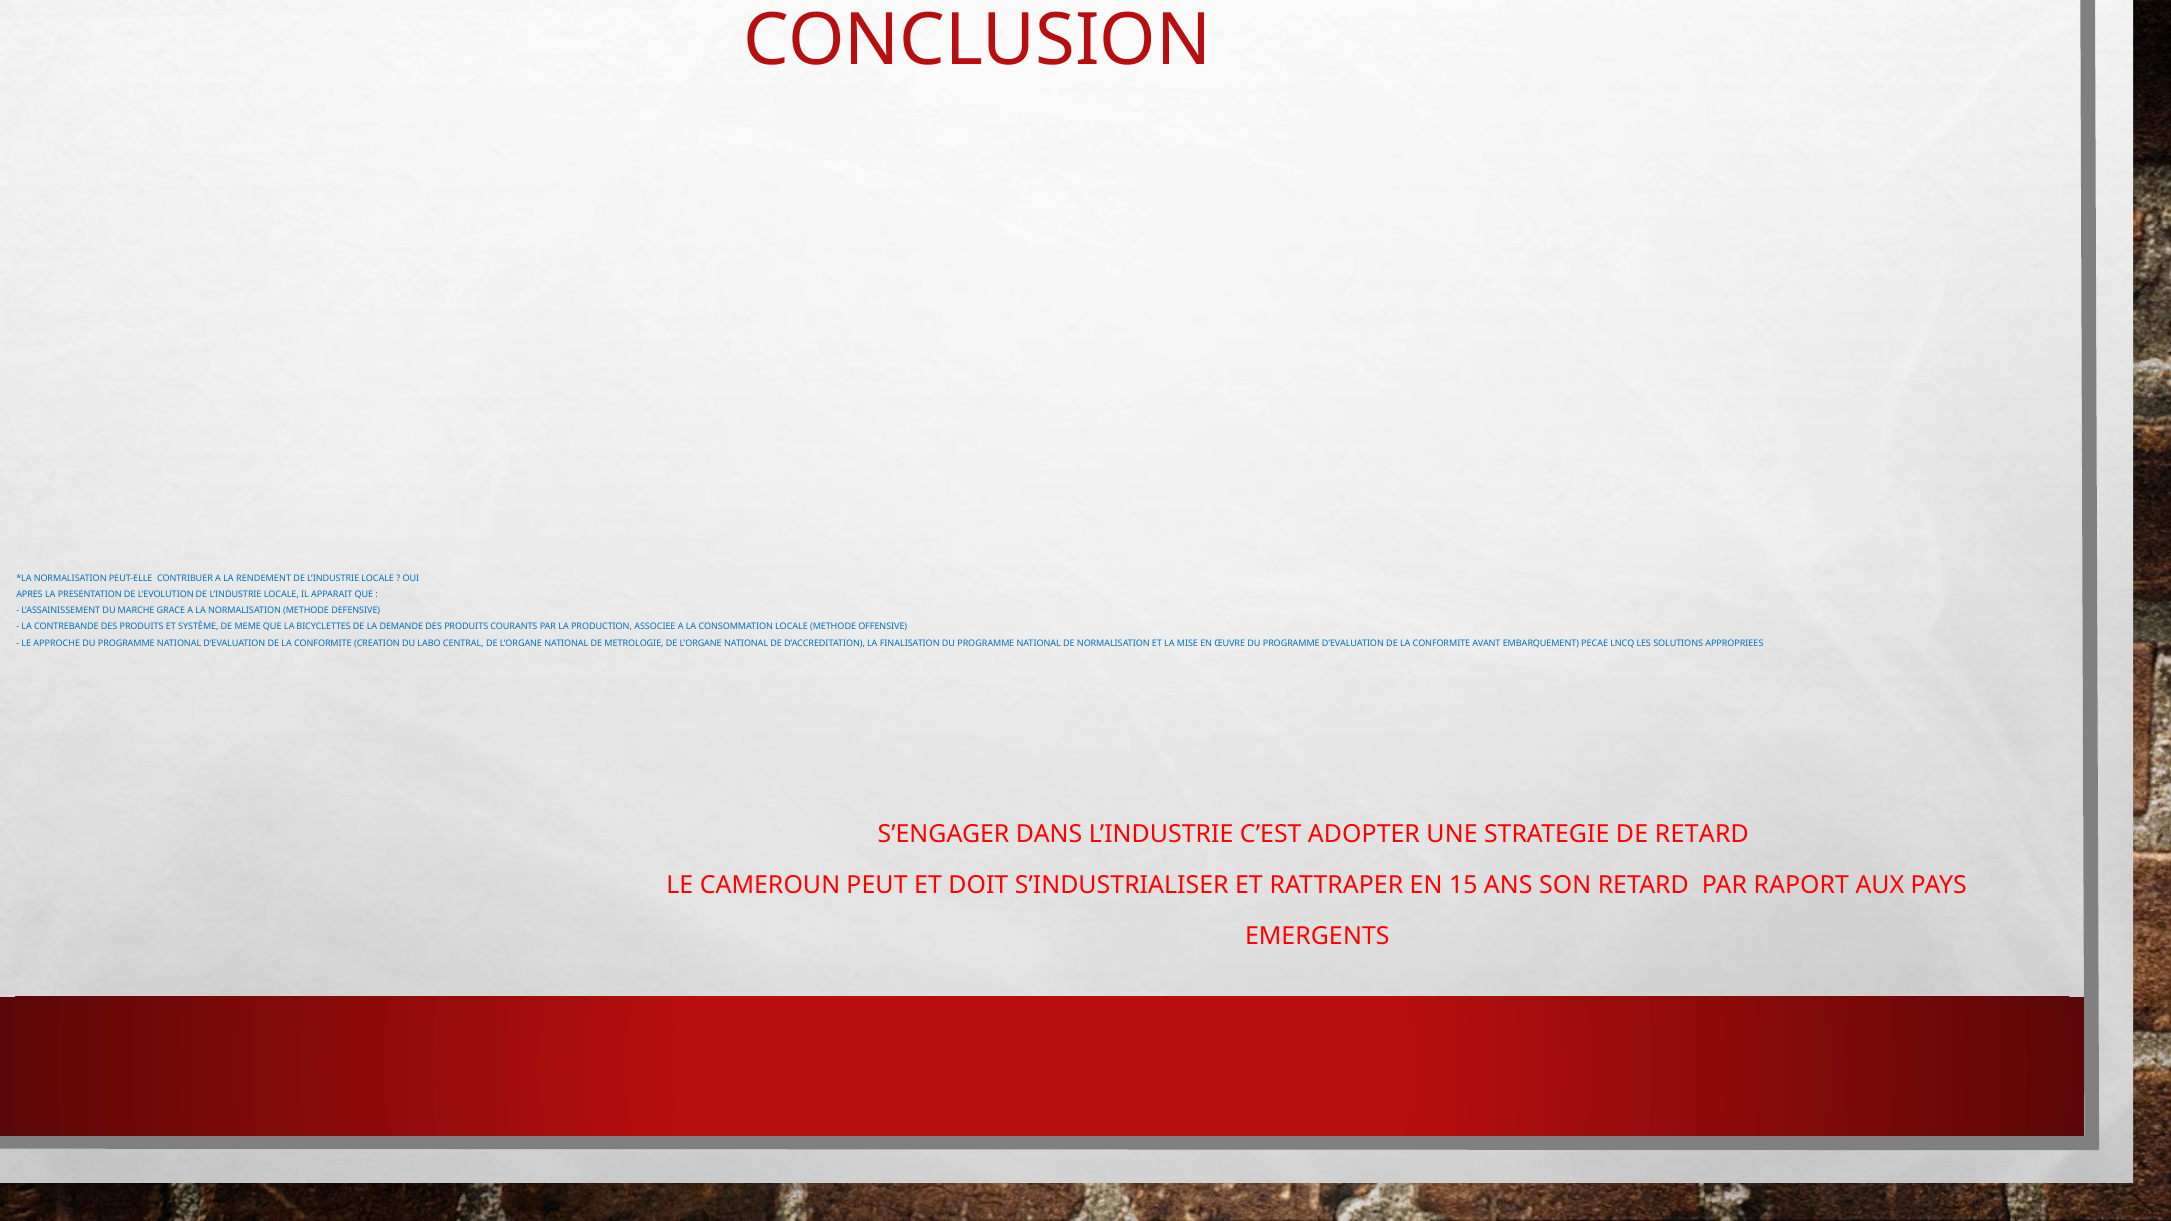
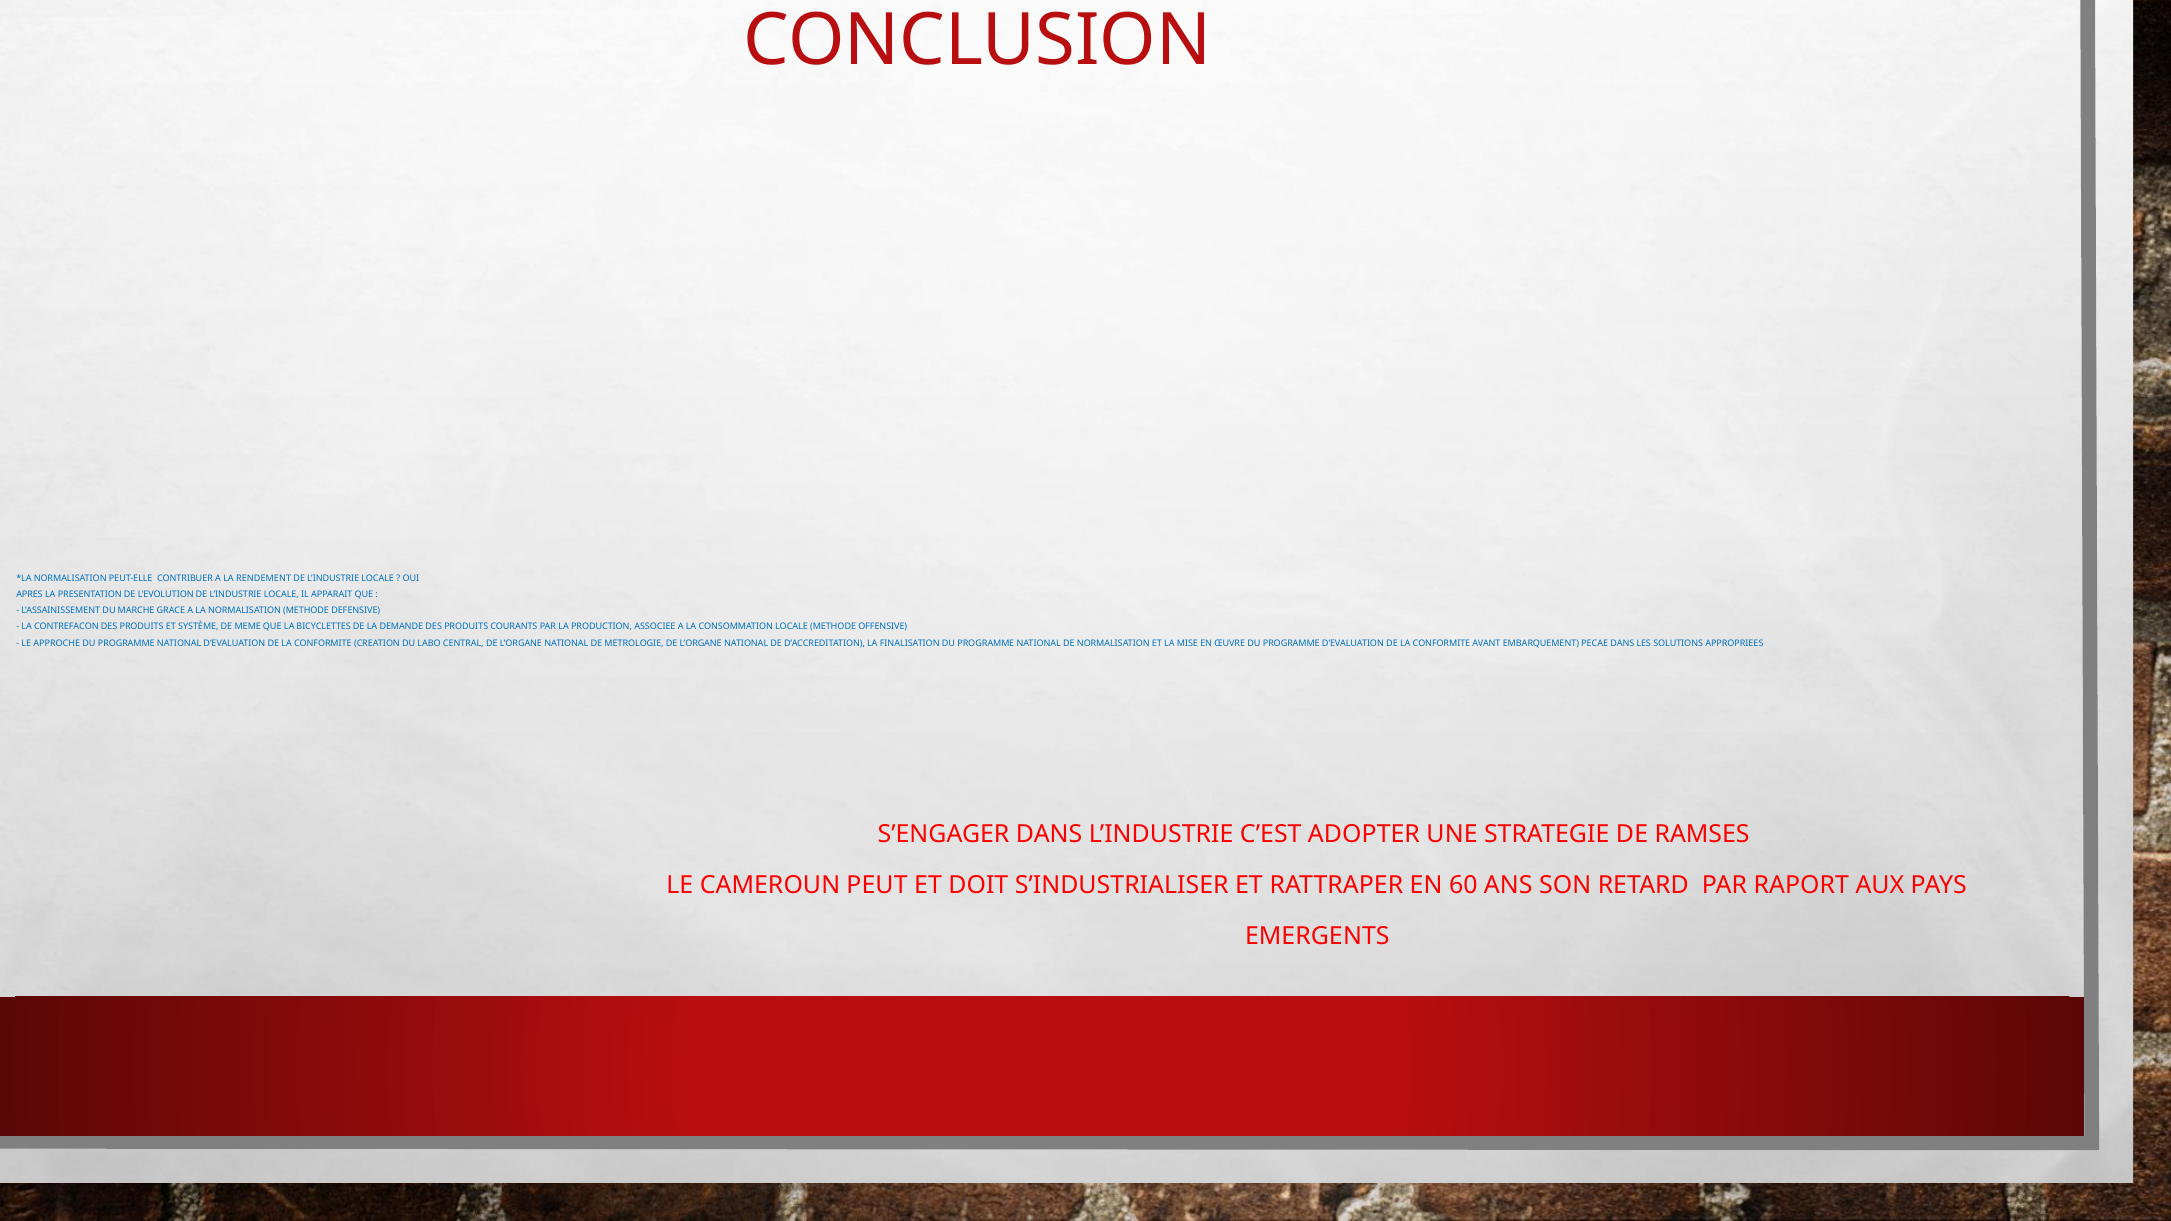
CONTREBANDE: CONTREBANDE -> CONTREFACON (66, 627)
PECAE LNCQ: LNCQ -> DANS (1622, 643)
DE RETARD: RETARD -> RAMSES (1702, 834)
15: 15 -> 60 (1463, 885)
